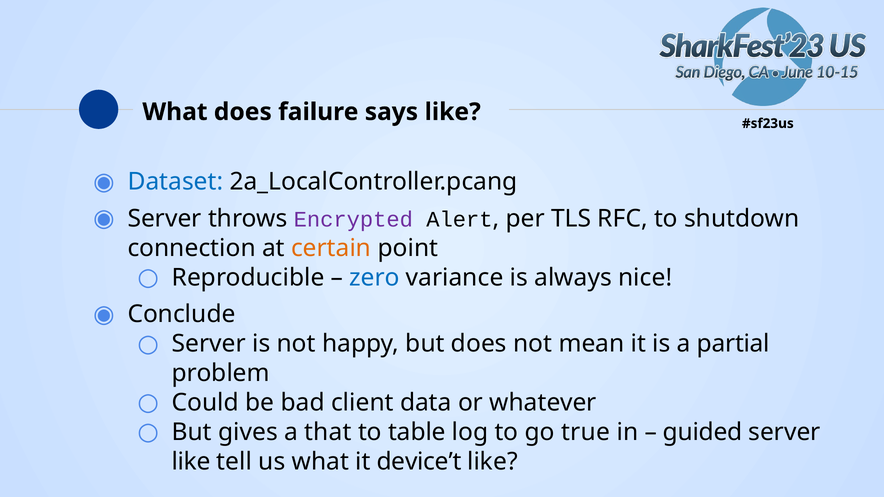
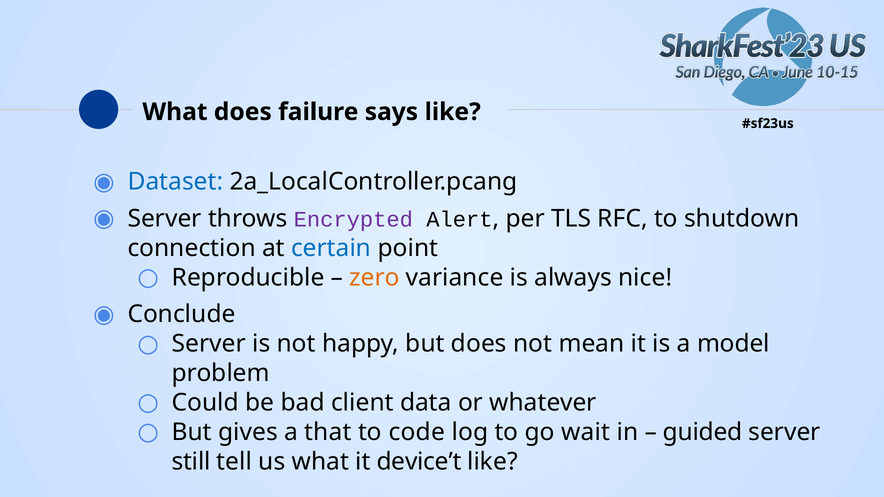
certain colour: orange -> blue (331, 248)
zero colour: blue -> orange (375, 278)
partial: partial -> model (733, 344)
table: table -> code (417, 432)
true: true -> wait (586, 432)
like: like -> still (191, 462)
